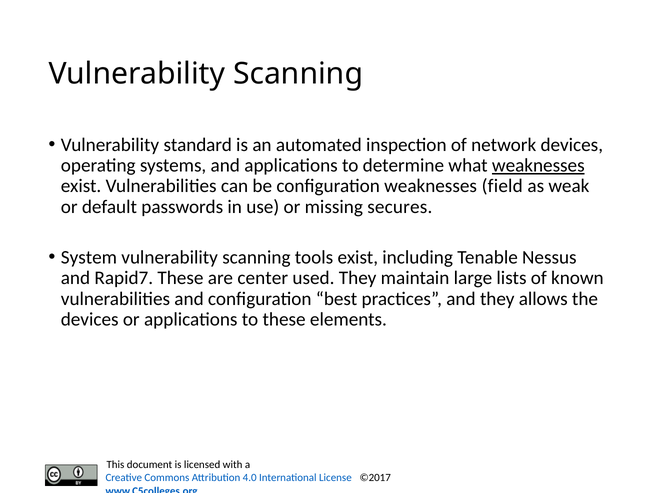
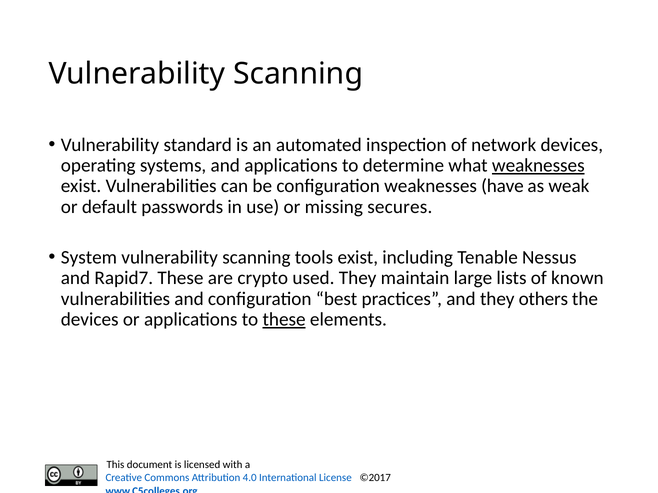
field: field -> have (502, 186)
center: center -> crypto (263, 278)
allows: allows -> others (543, 299)
these underline: none -> present (284, 320)
